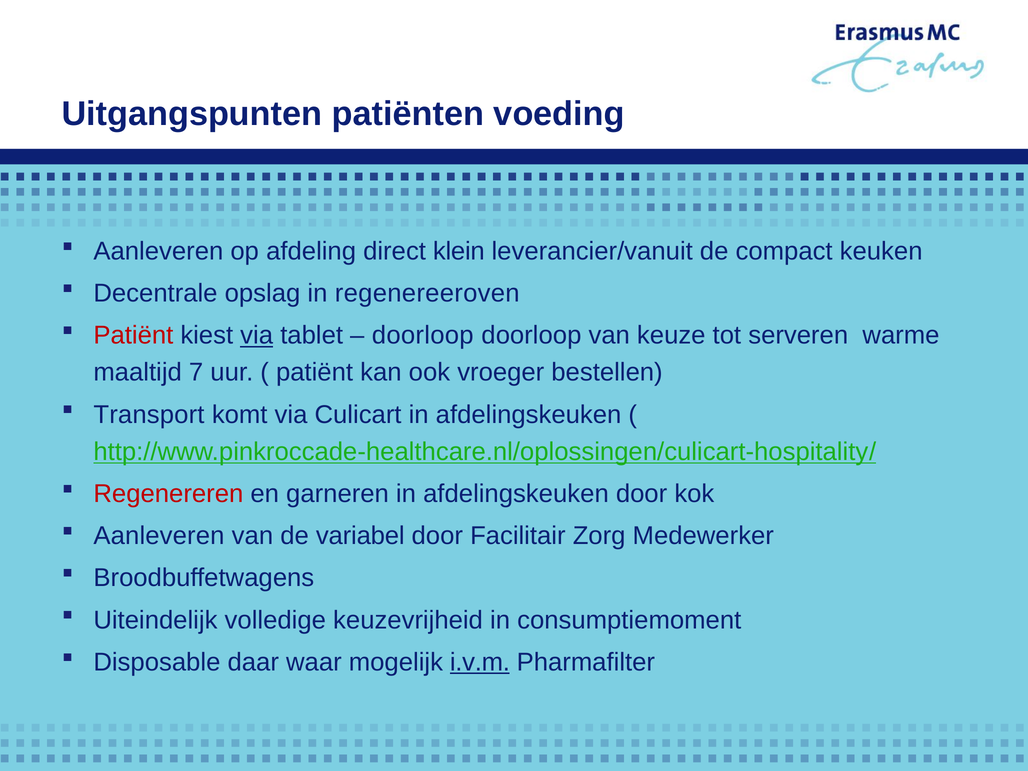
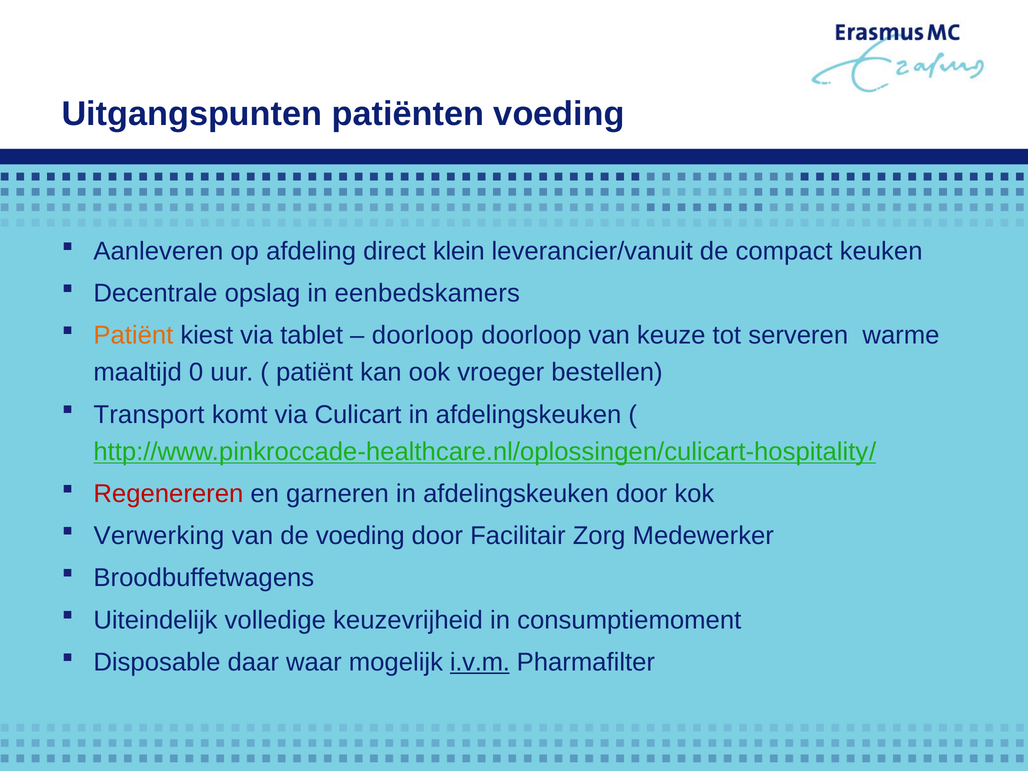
regenereeroven: regenereeroven -> eenbedskamers (427, 293)
Patiënt colour: red -> orange (133, 335)
via underline: present -> none (257, 335)
7: 7 -> 0 (196, 372)
Aanleveren: Aanleveren -> Verwerking (159, 536)
de variabel: variabel -> voeding (360, 536)
